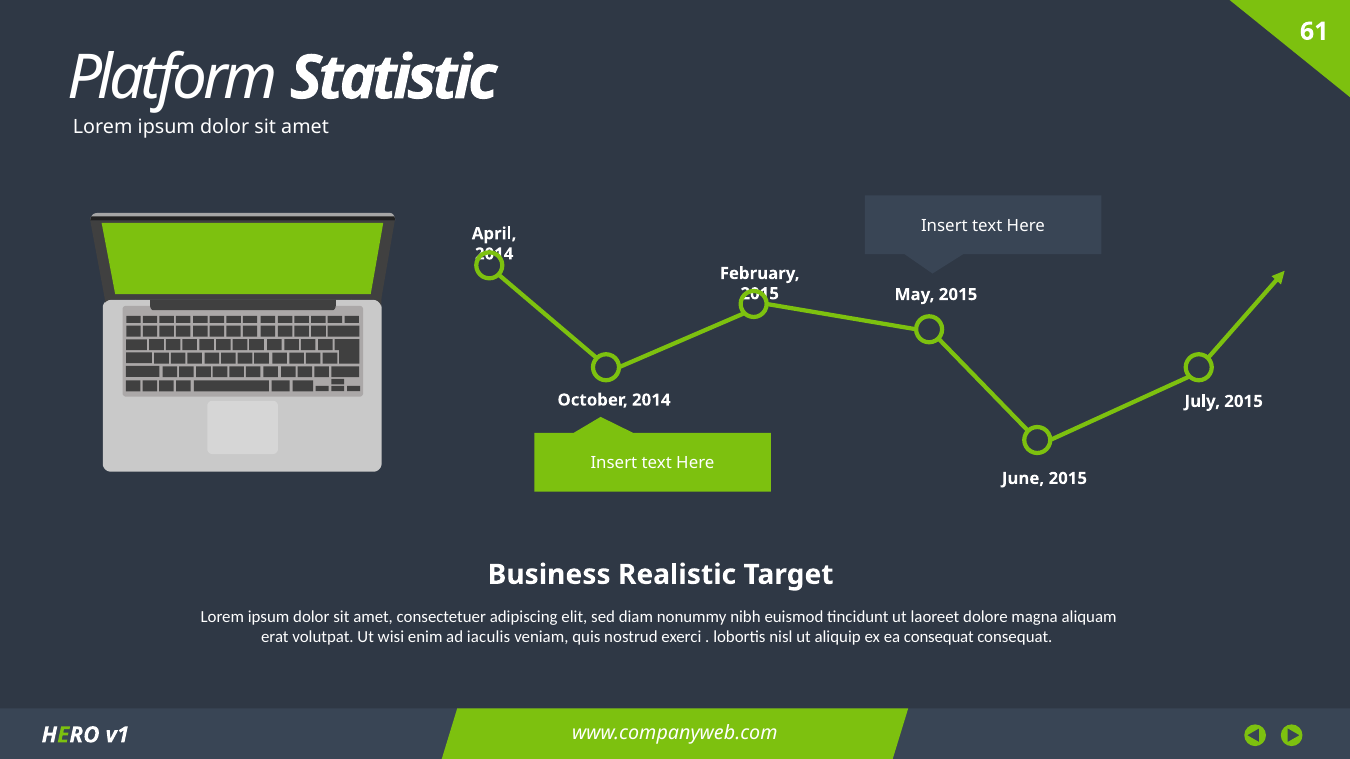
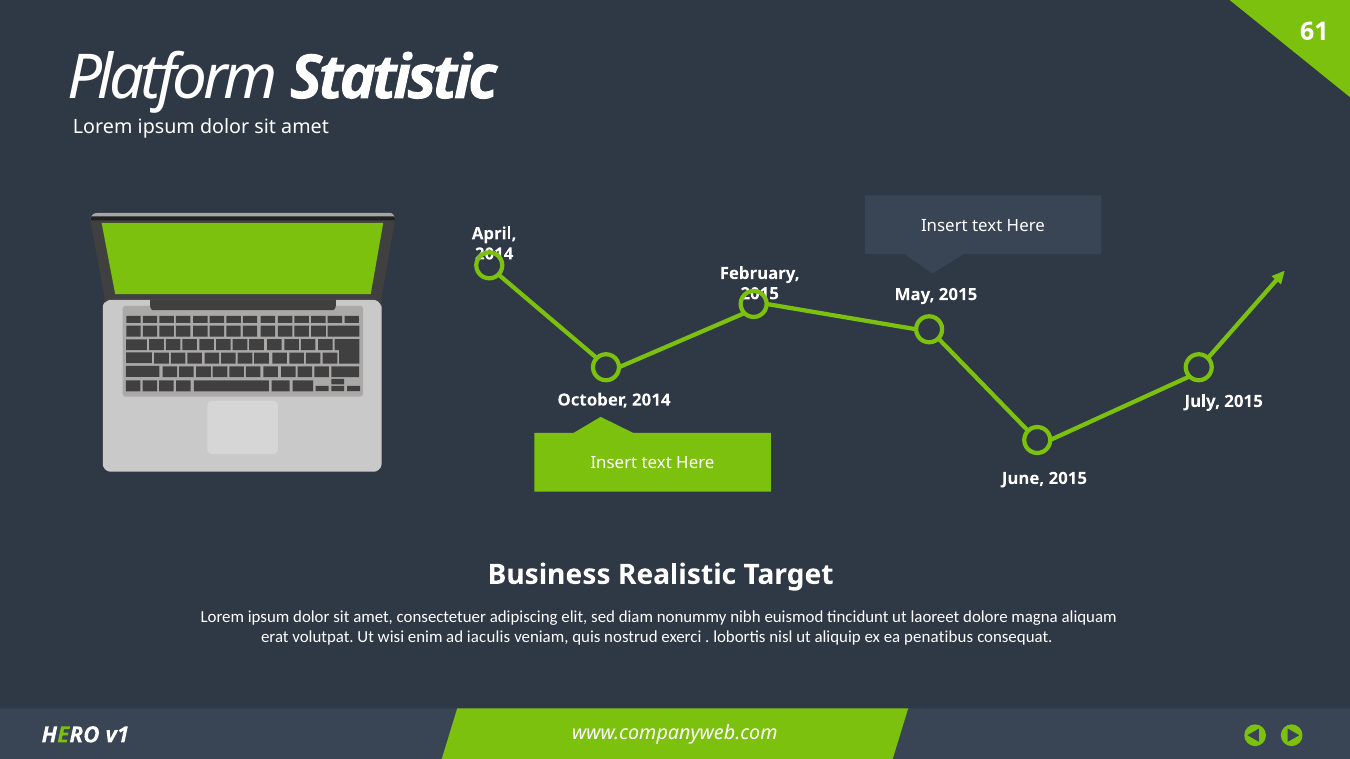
ea consequat: consequat -> penatibus (939, 637)
